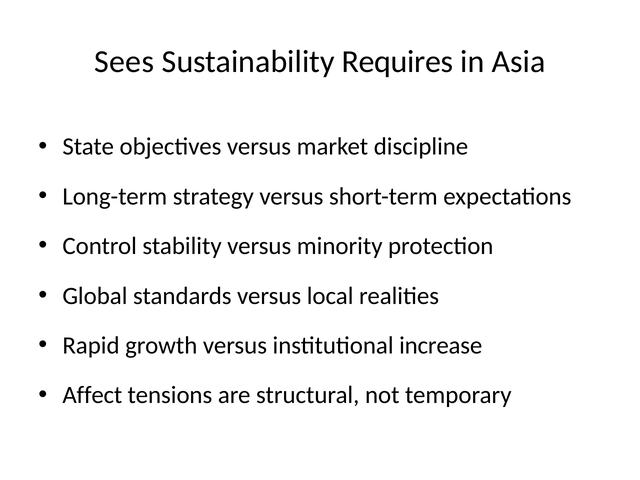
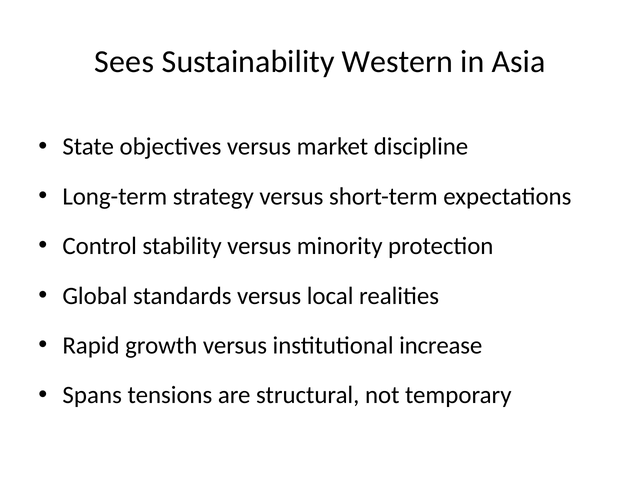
Requires: Requires -> Western (397, 61)
Affect: Affect -> Spans (92, 395)
